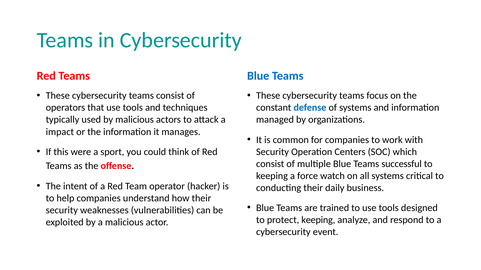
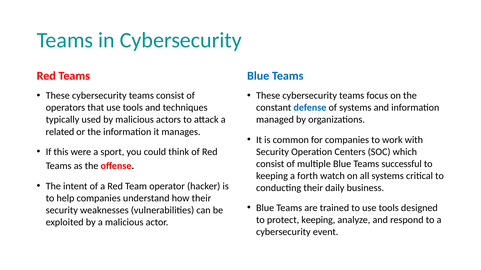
impact: impact -> related (60, 132)
force: force -> forth (308, 176)
